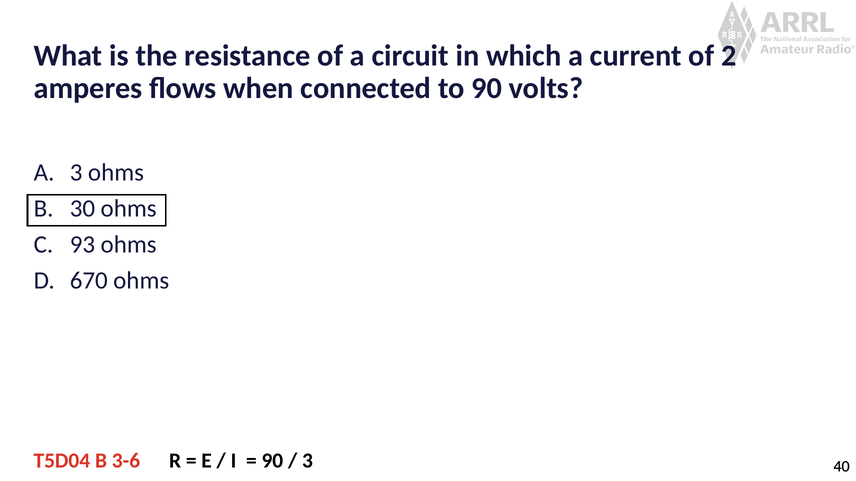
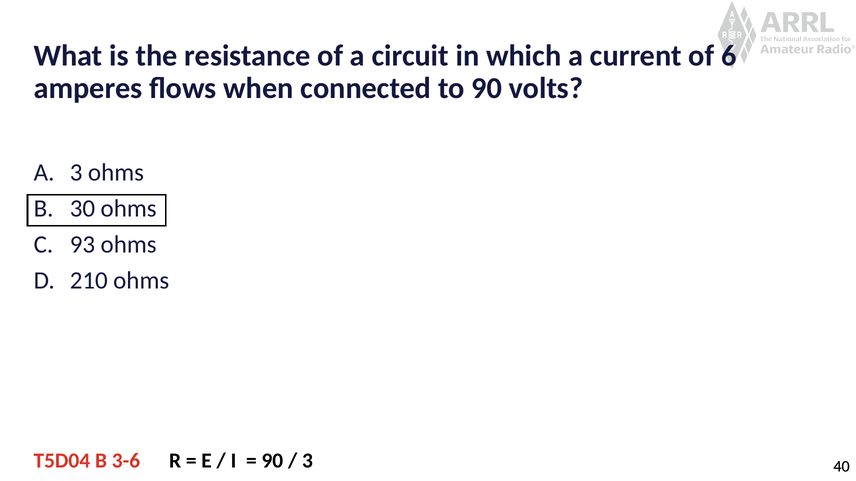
2: 2 -> 6 (729, 56)
670: 670 -> 210 (89, 281)
